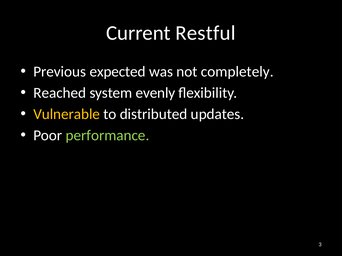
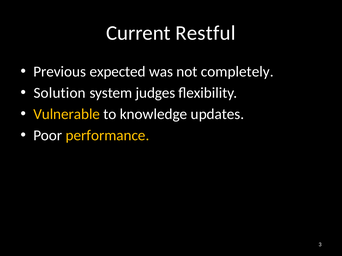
Reached: Reached -> Solution (60, 93)
evenly: evenly -> judges (155, 93)
distributed: distributed -> knowledge (154, 114)
performance colour: light green -> yellow (107, 136)
